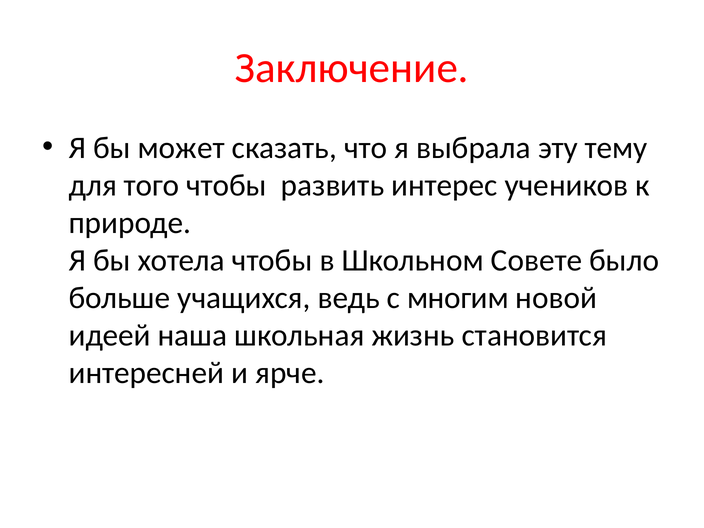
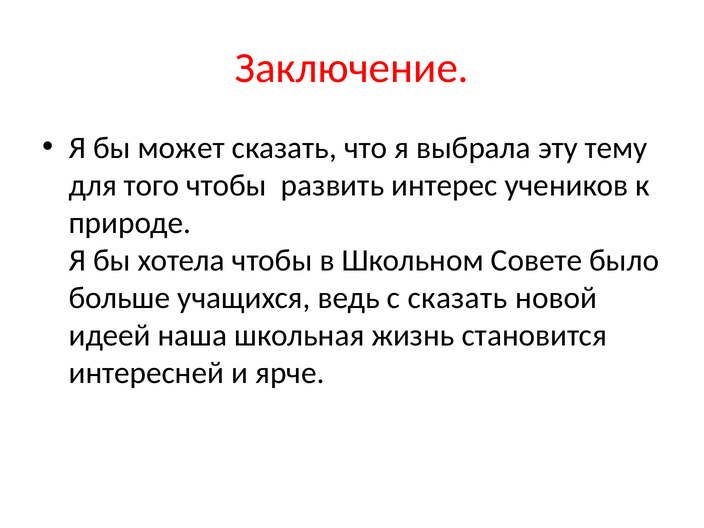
с многим: многим -> сказать (458, 298)
